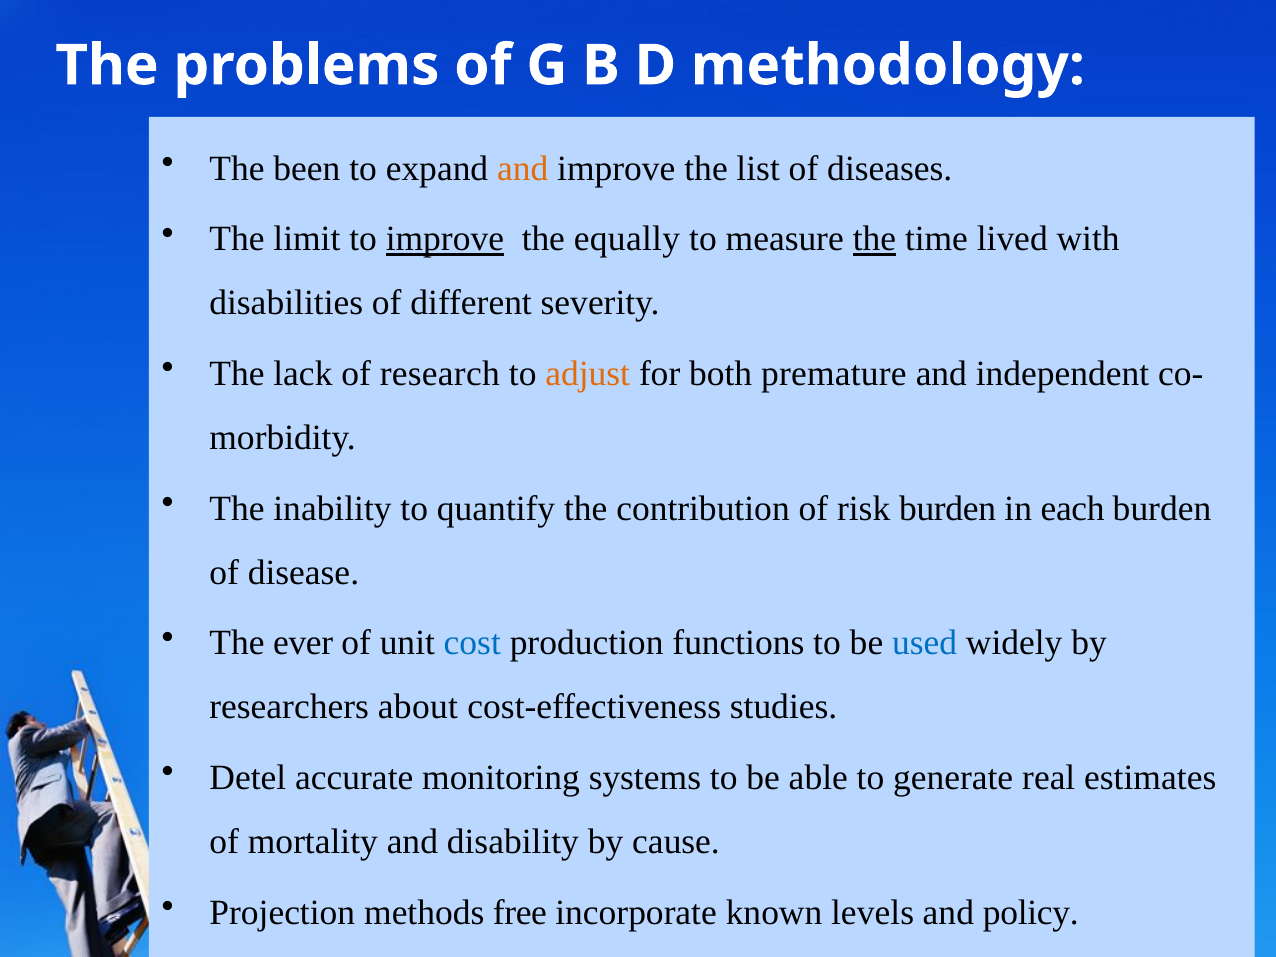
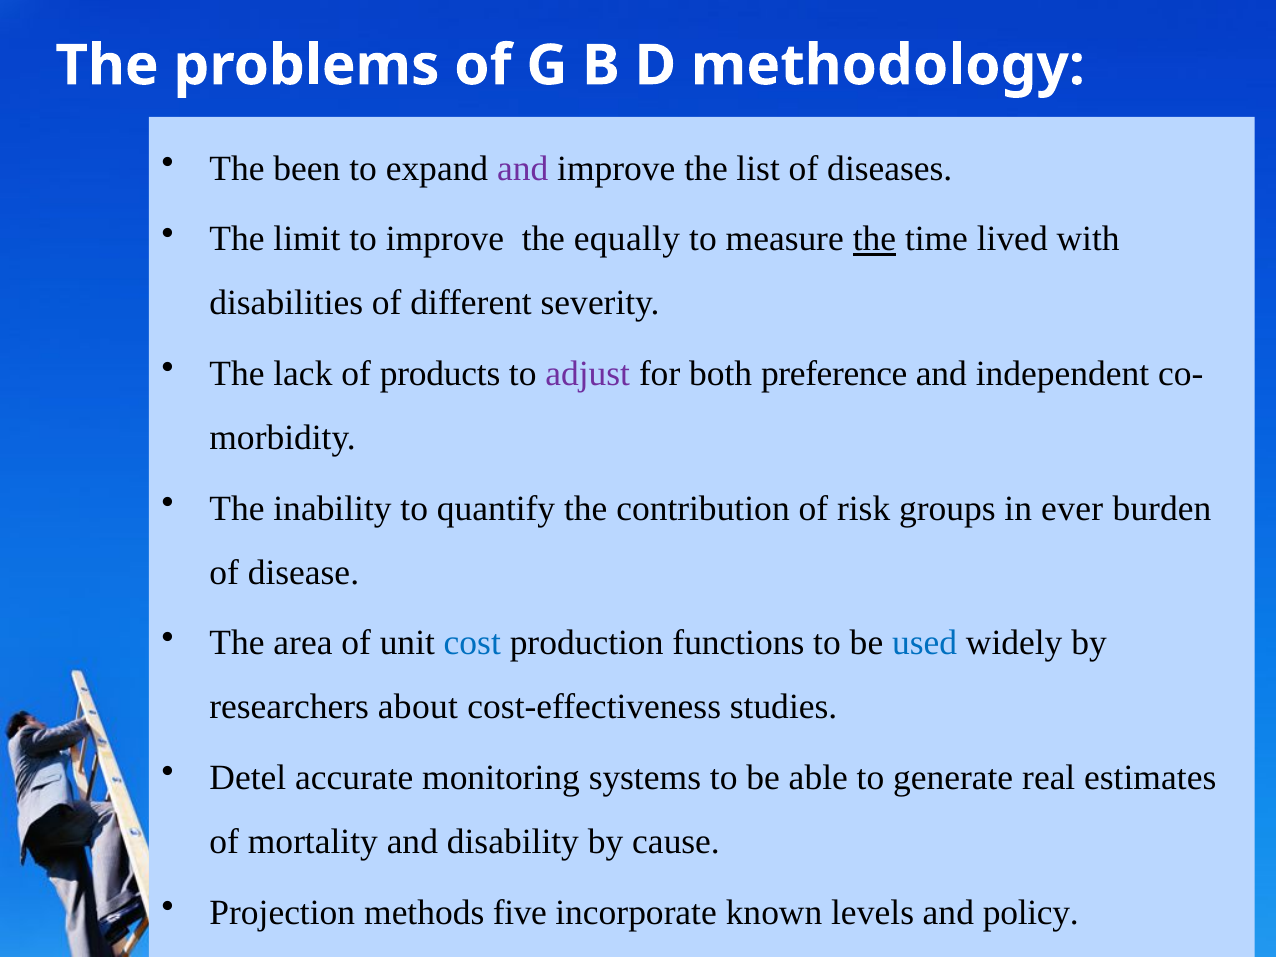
and colour: orange -> purple (523, 168)
improve underline: present -> none (445, 239)
research: research -> products (440, 374)
adjust colour: orange -> purple (588, 374)
premature: premature -> preference (834, 374)
risk burden: burden -> groups (947, 509)
each: each -> ever (1072, 509)
ever: ever -> area (303, 643)
free: free -> five (520, 913)
